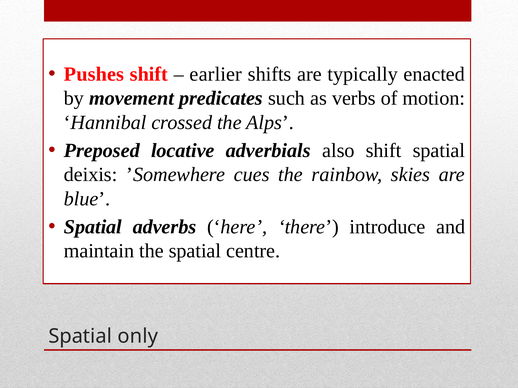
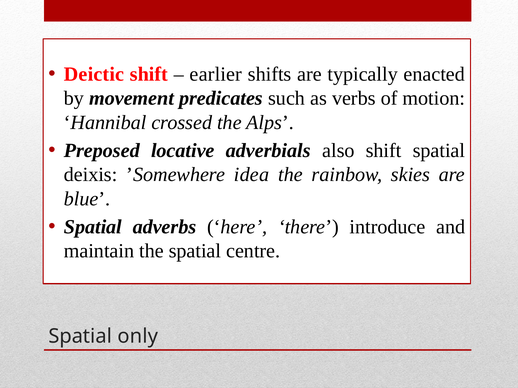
Pushes: Pushes -> Deictic (94, 74)
cues: cues -> idea (252, 175)
